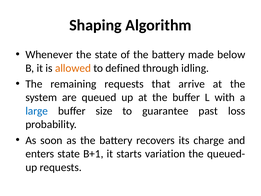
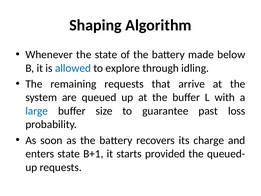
allowed colour: orange -> blue (73, 68)
defined: defined -> explore (123, 68)
variation: variation -> provided (165, 154)
